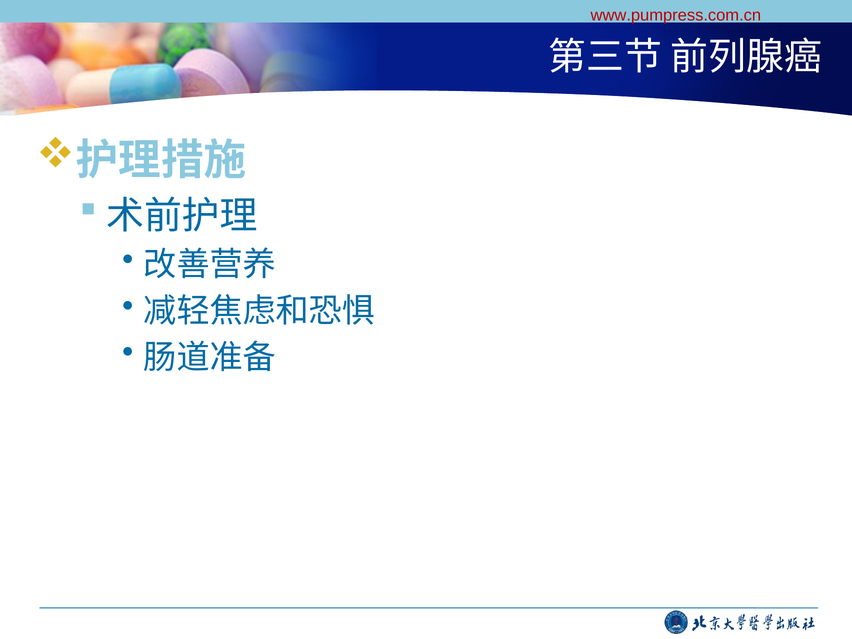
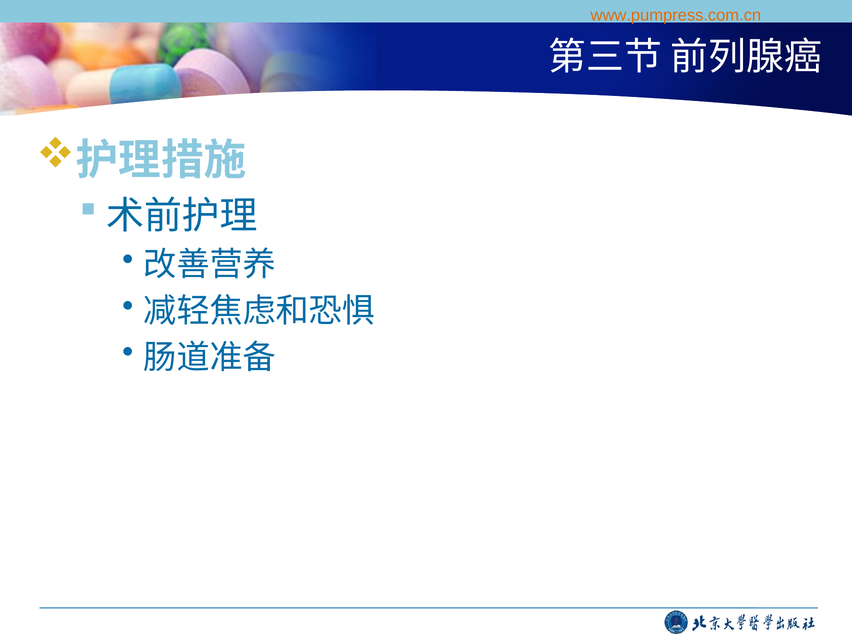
www.pumpress.com.cn colour: red -> orange (676, 15)
